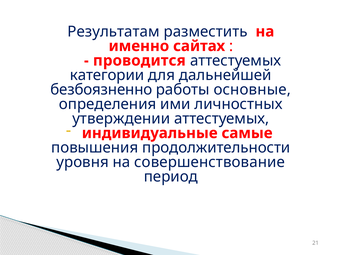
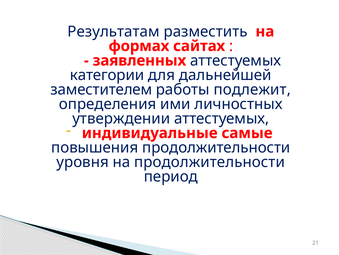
именно: именно -> формах (139, 46)
проводится: проводится -> заявленных (139, 60)
безбоязненно: безбоязненно -> заместителем (101, 89)
основные: основные -> подлежит (252, 89)
на совершенствование: совершенствование -> продолжительности (210, 162)
